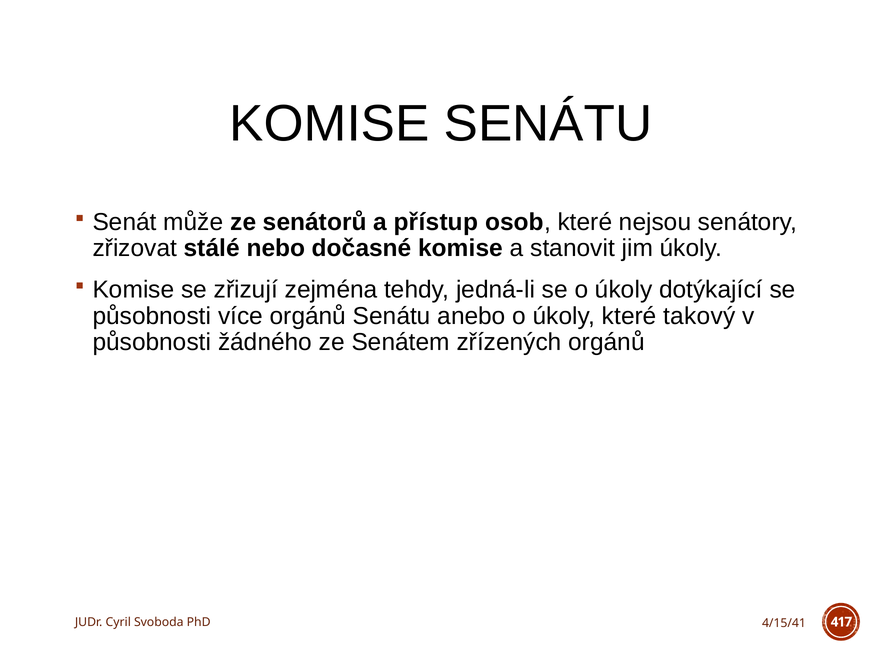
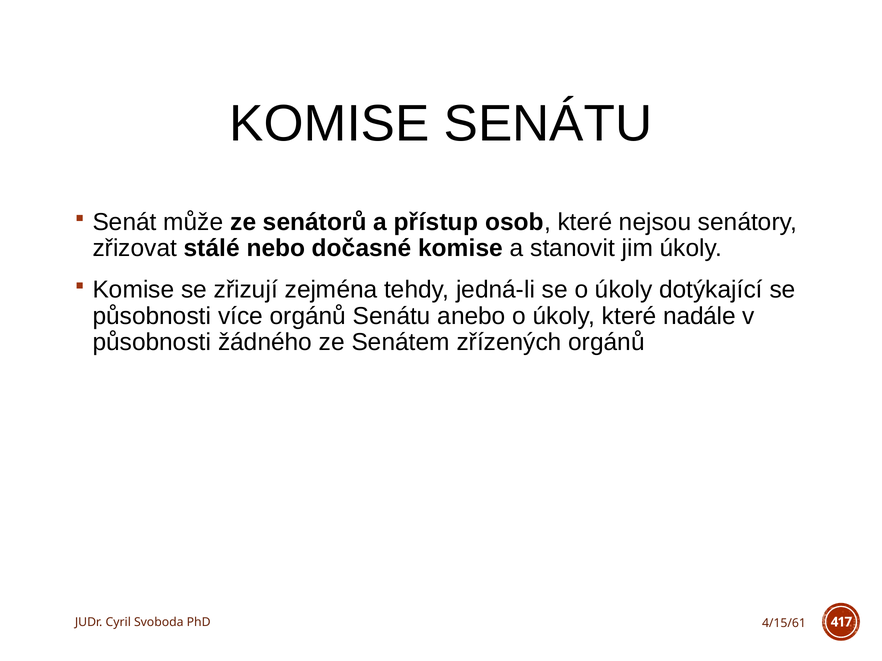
takový: takový -> nadále (700, 316)
4/15/41: 4/15/41 -> 4/15/61 (784, 623)
